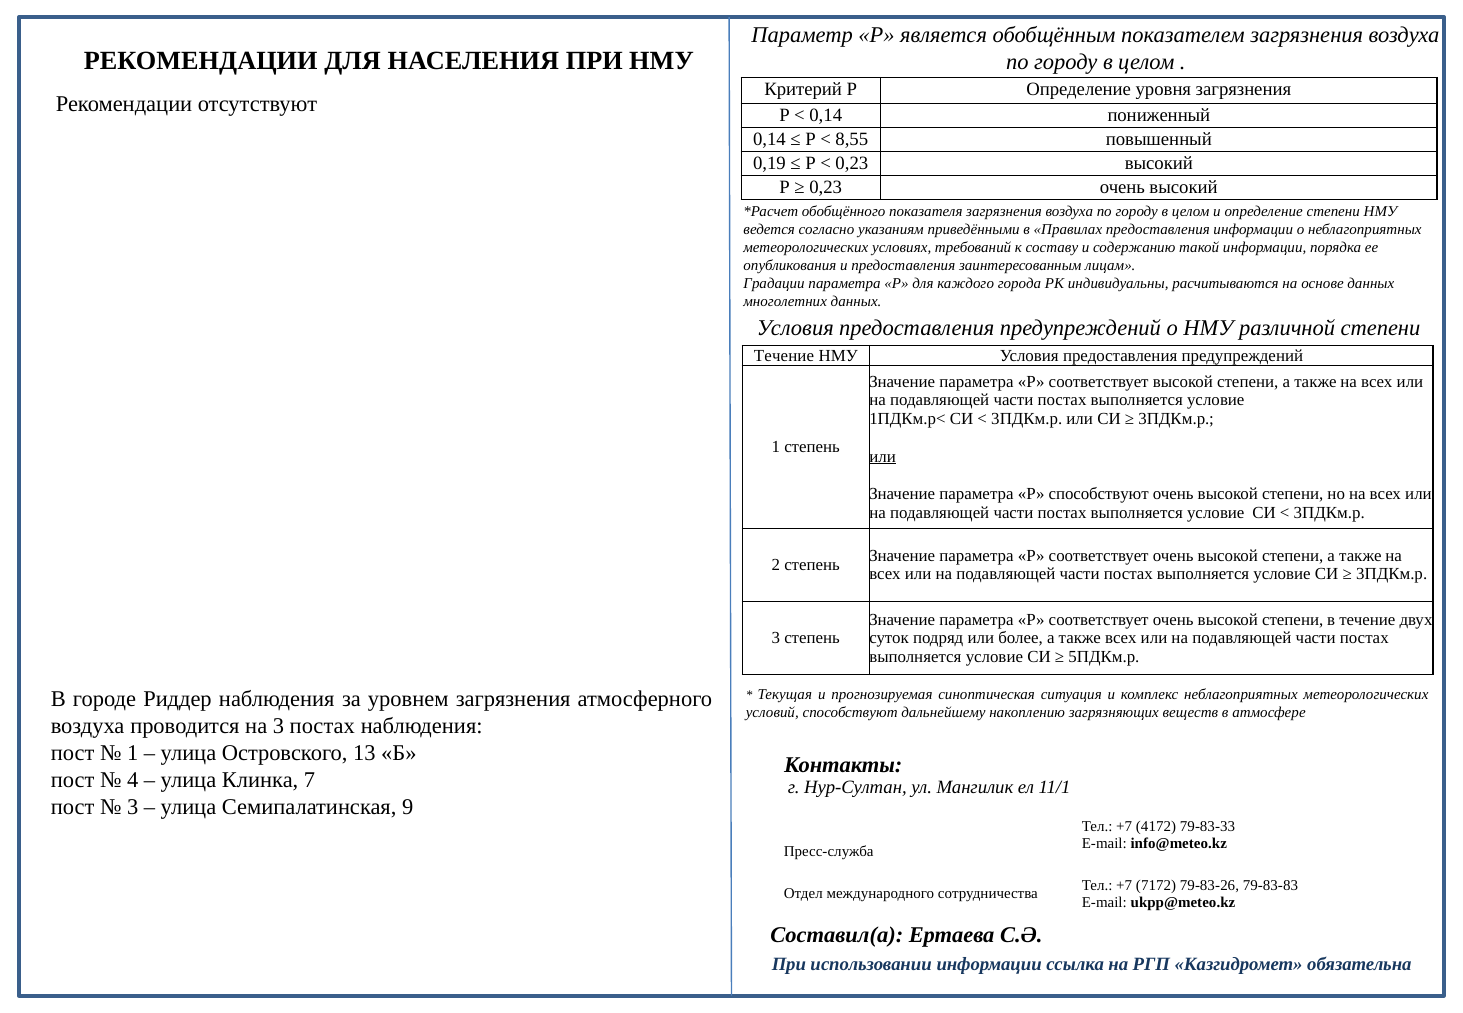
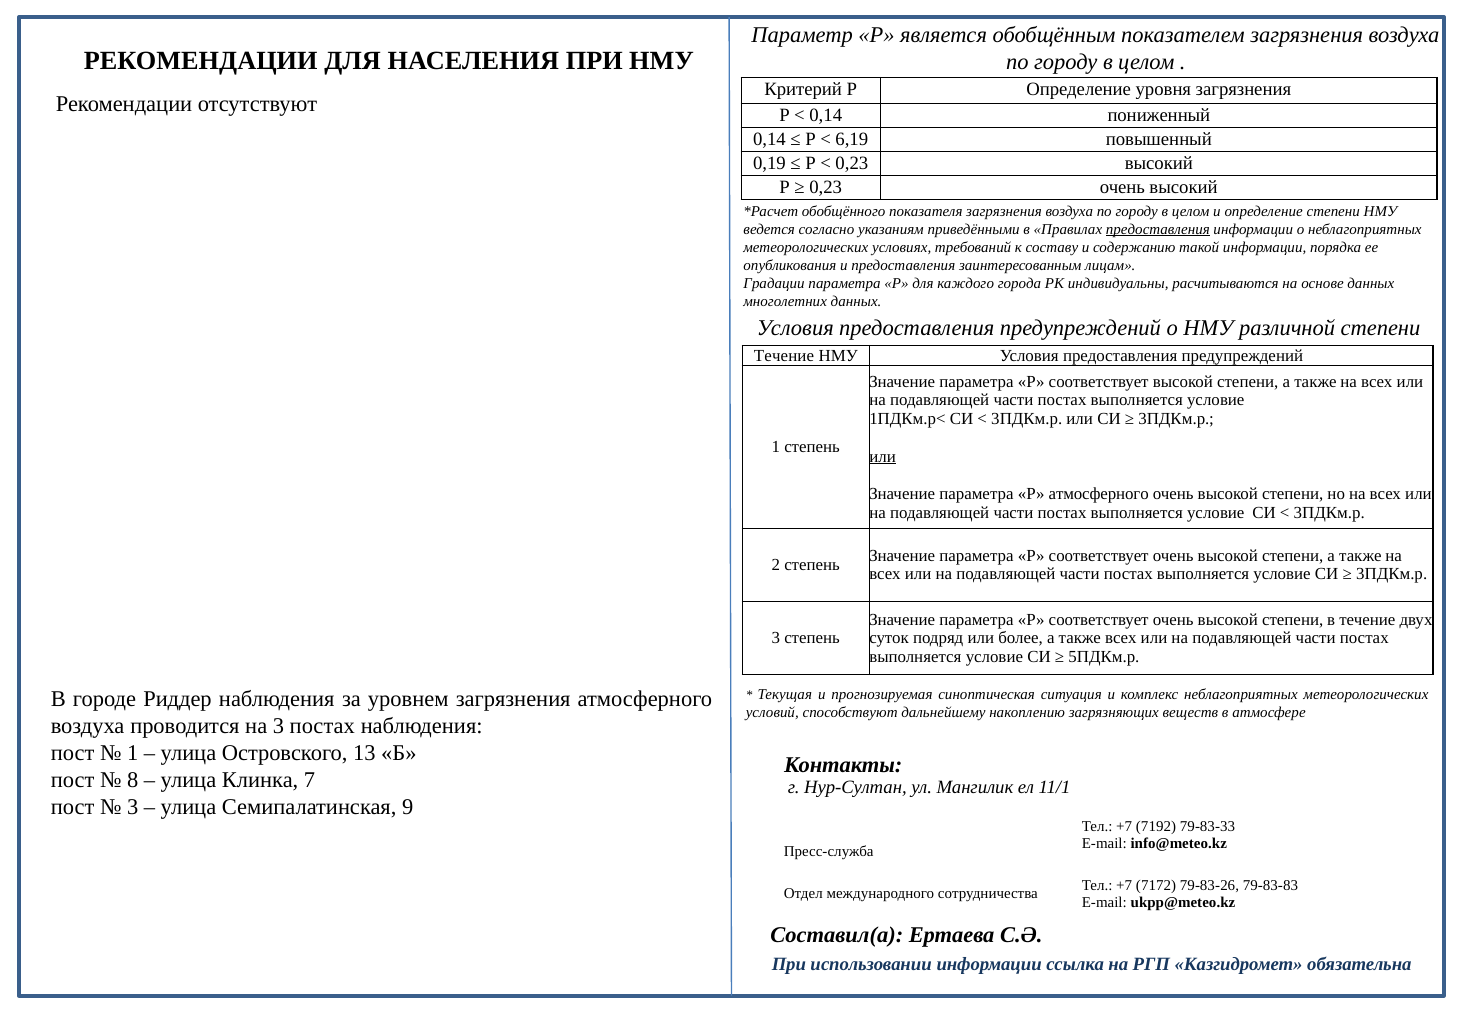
8,55: 8,55 -> 6,19 (852, 139)
предоставления underline: none -> present (1158, 229)
Р способствуют: способствуют -> атмосферного (1099, 494)
4: 4 -> 8 (133, 780)
4172: 4172 -> 7192 (1156, 827)
